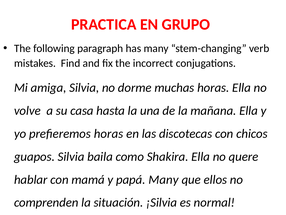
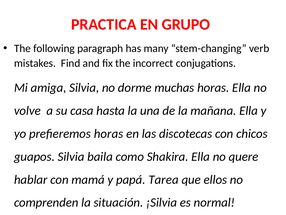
papá Many: Many -> Tarea (163, 179)
